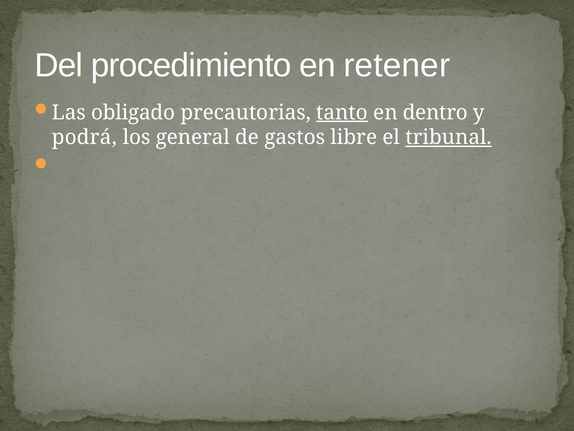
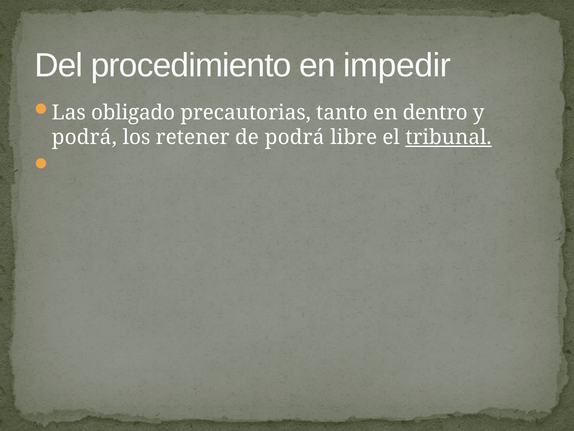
retener: retener -> impedir (397, 66)
tanto underline: present -> none (342, 112)
general: general -> retener (193, 137)
de gastos: gastos -> podrá (295, 137)
